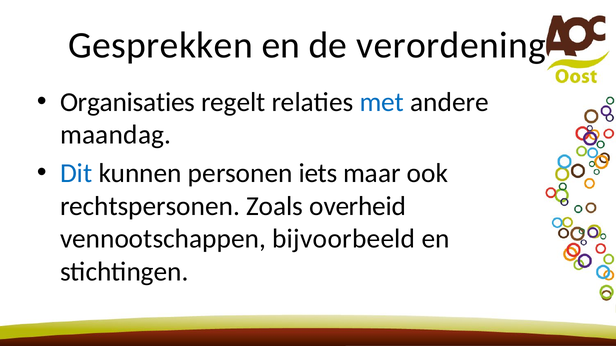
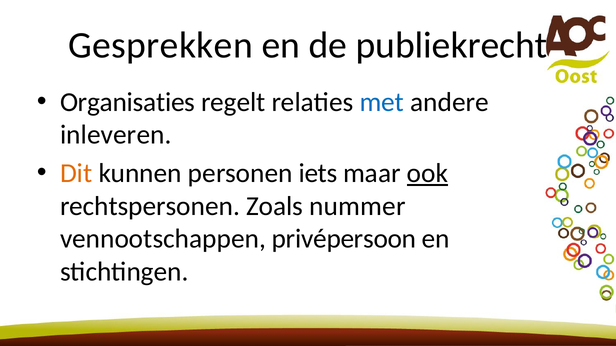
verordening: verordening -> publiekrecht (451, 45)
maandag: maandag -> inleveren (116, 135)
Dit colour: blue -> orange (76, 173)
ook underline: none -> present (428, 173)
overheid: overheid -> nummer (358, 206)
bijvoorbeeld: bijvoorbeeld -> privépersoon (344, 239)
